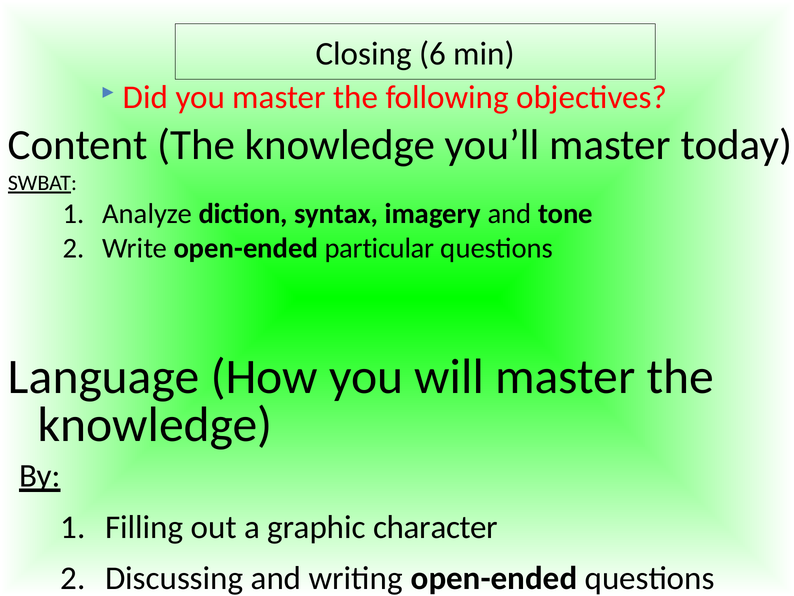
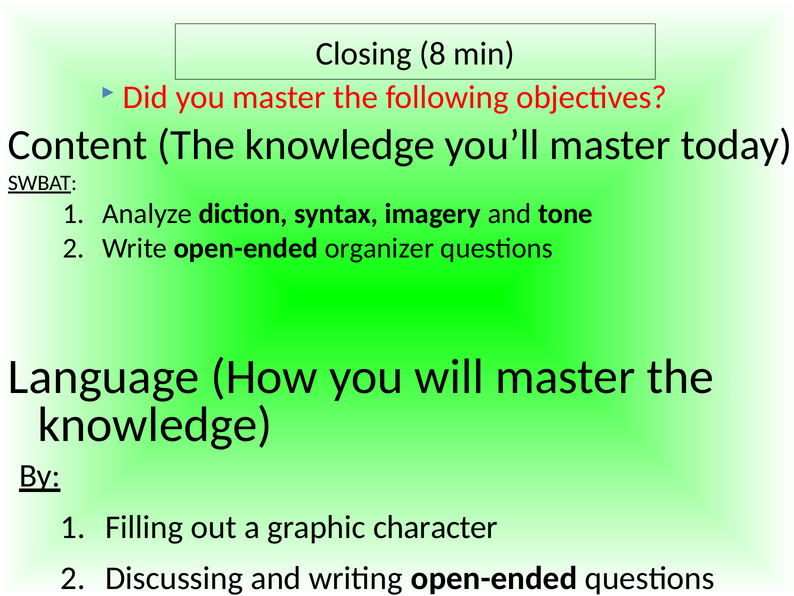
6: 6 -> 8 (432, 54)
particular: particular -> organizer (379, 248)
